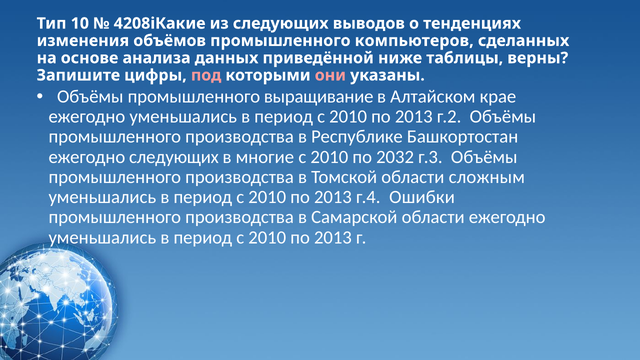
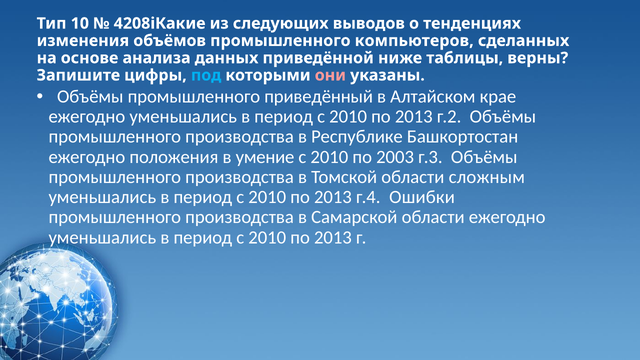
под colour: pink -> light blue (206, 75)
выращивание: выращивание -> приведённый (319, 97)
ежегодно следующих: следующих -> положения (174, 157)
многие: многие -> умение (265, 157)
2032: 2032 -> 2003 (395, 157)
